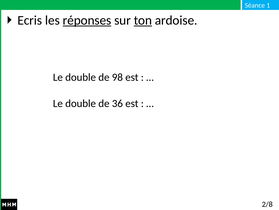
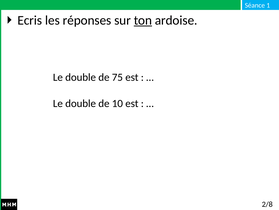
réponses underline: present -> none (87, 20)
98: 98 -> 75 (117, 77)
36: 36 -> 10 (117, 103)
